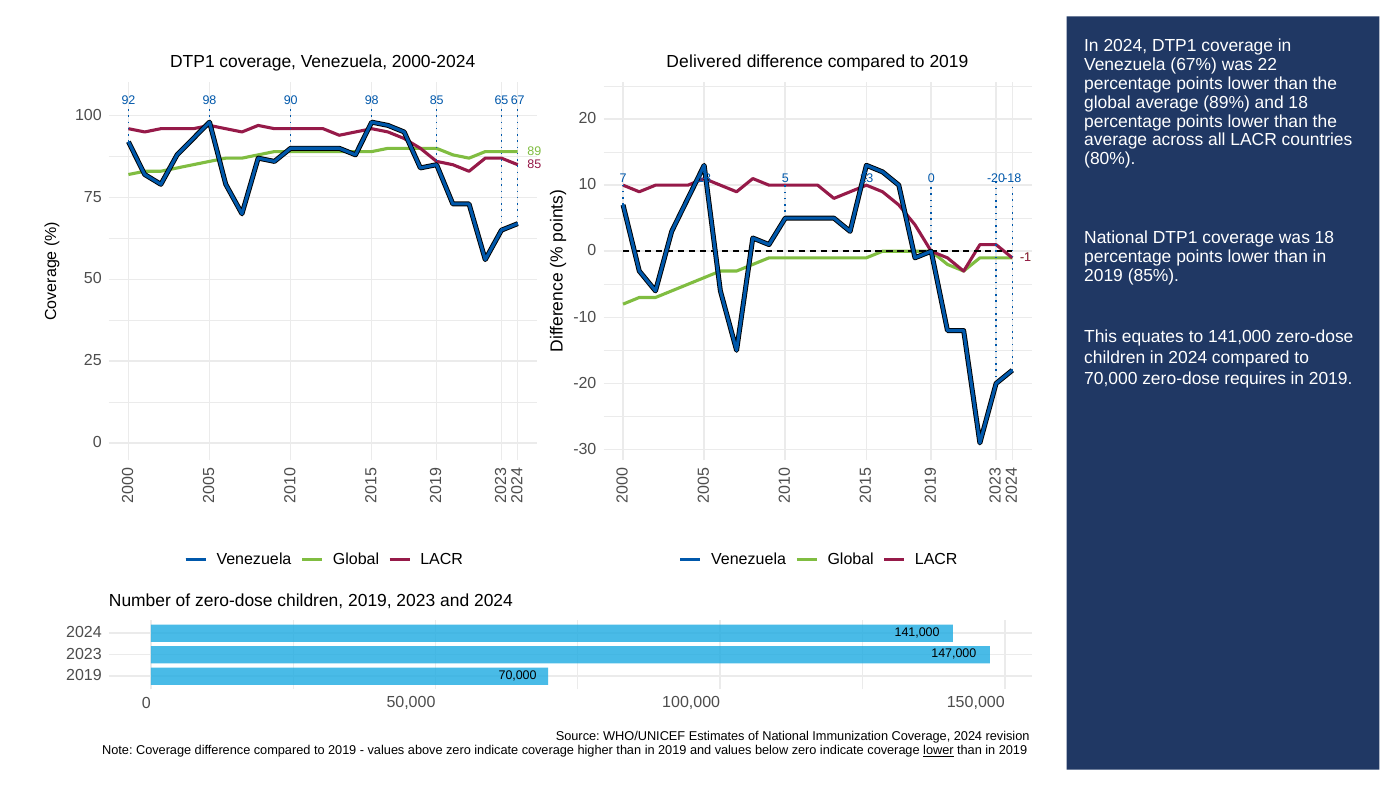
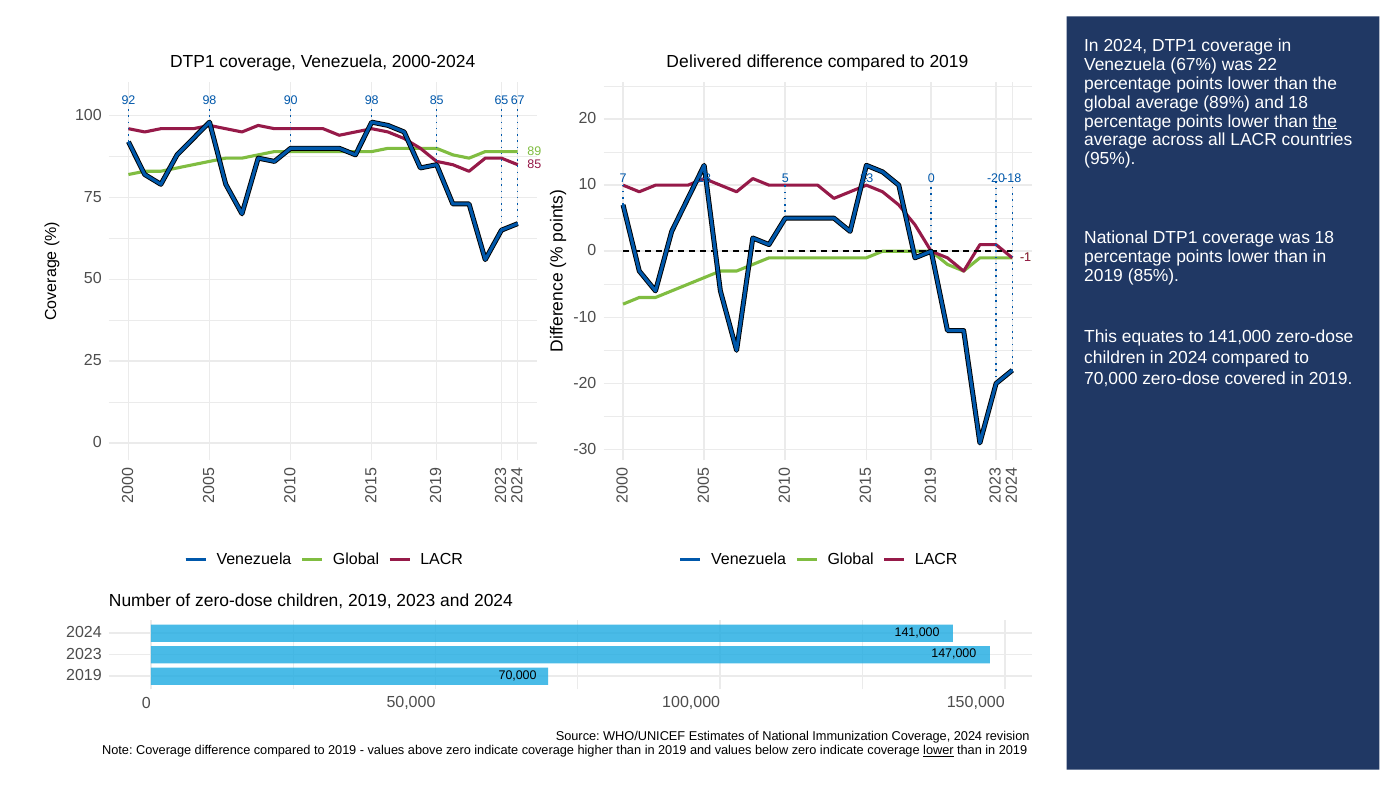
the underline: none -> present (1325, 121)
80%: 80% -> 95% (1110, 159)
requires: requires -> covered (1255, 378)
